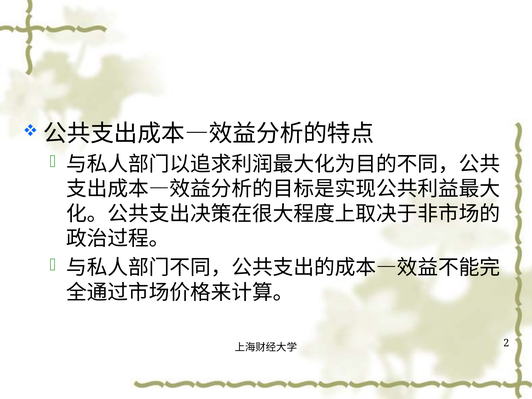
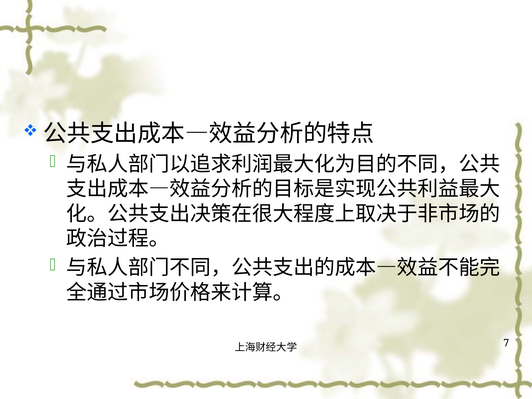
2: 2 -> 7 (506, 343)
